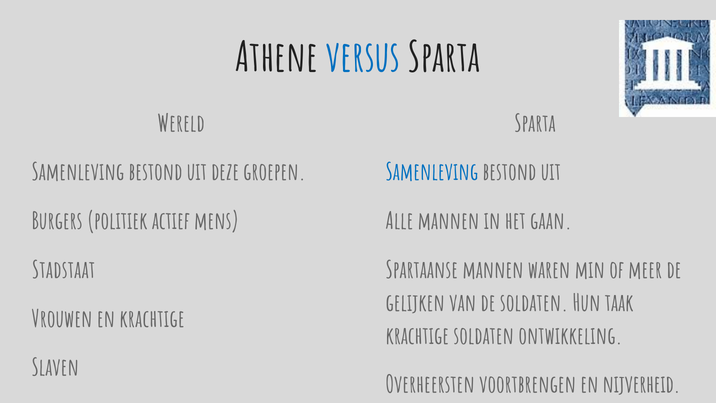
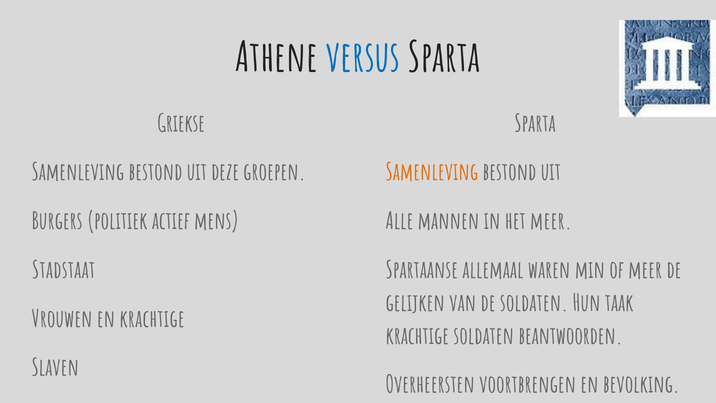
Wereld: Wereld -> Griekse (181, 124)
Samenleving colour: blue -> orange (432, 172)
het gaan: gaan -> meer (551, 221)
Spartaanse mannen: mannen -> allemaal (493, 270)
ontwikkeling: ontwikkeling -> beantwoorden (571, 336)
nijverheid: nijverheid -> bevolking (641, 385)
